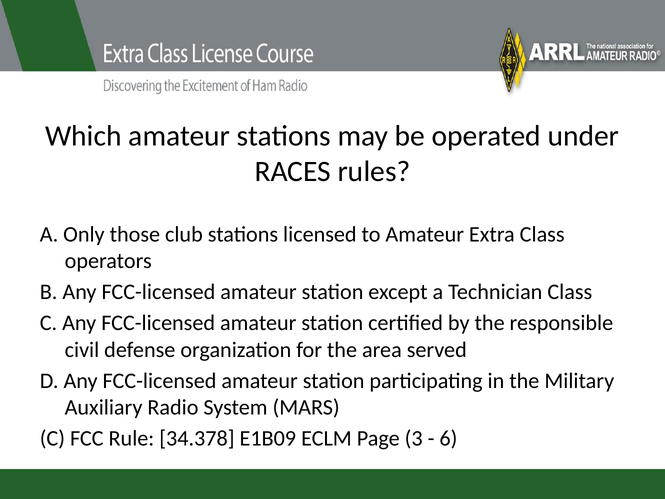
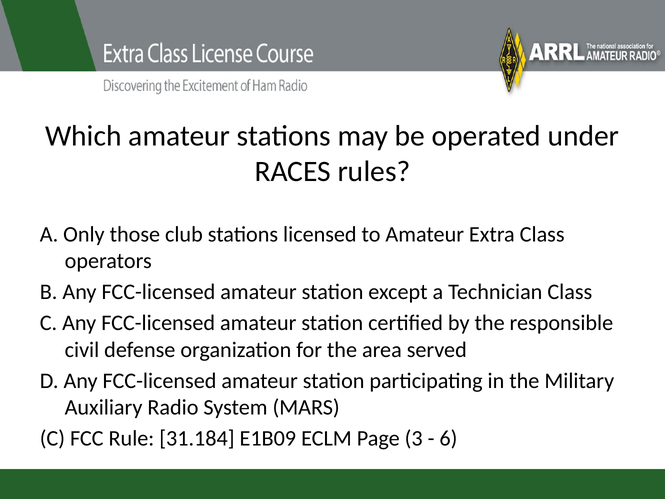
34.378: 34.378 -> 31.184 (197, 438)
